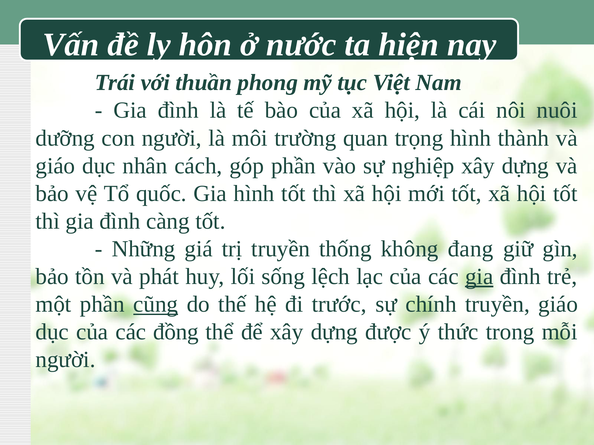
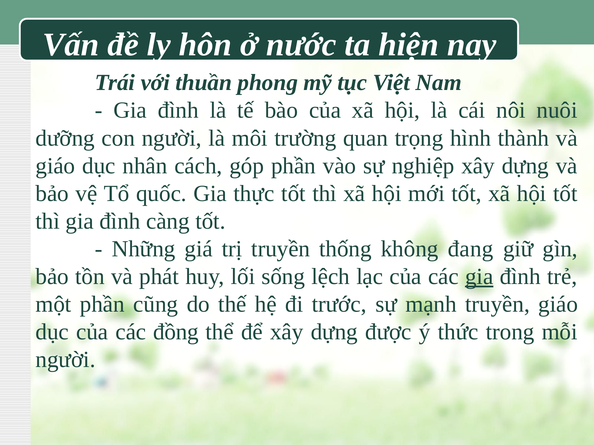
Gia hình: hình -> thực (254, 194)
cũng underline: present -> none (156, 305)
chính: chính -> mạnh (431, 305)
